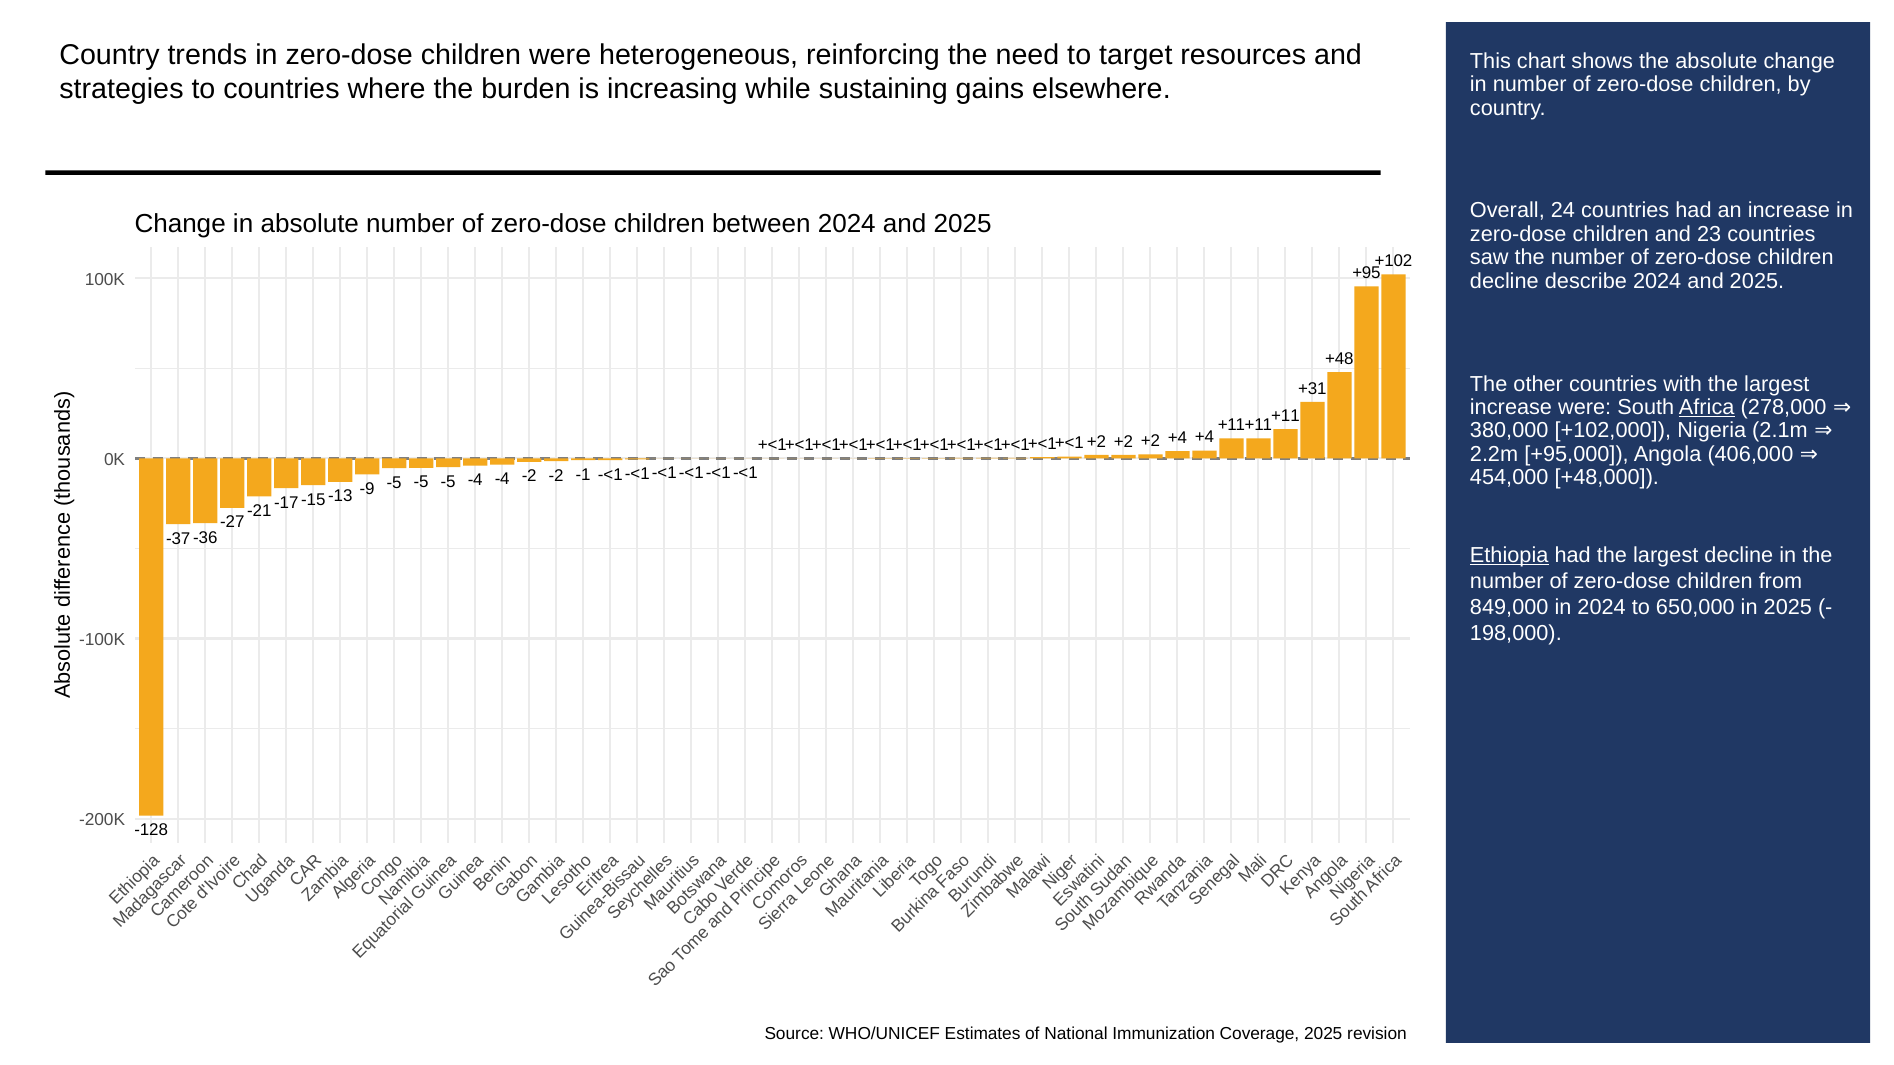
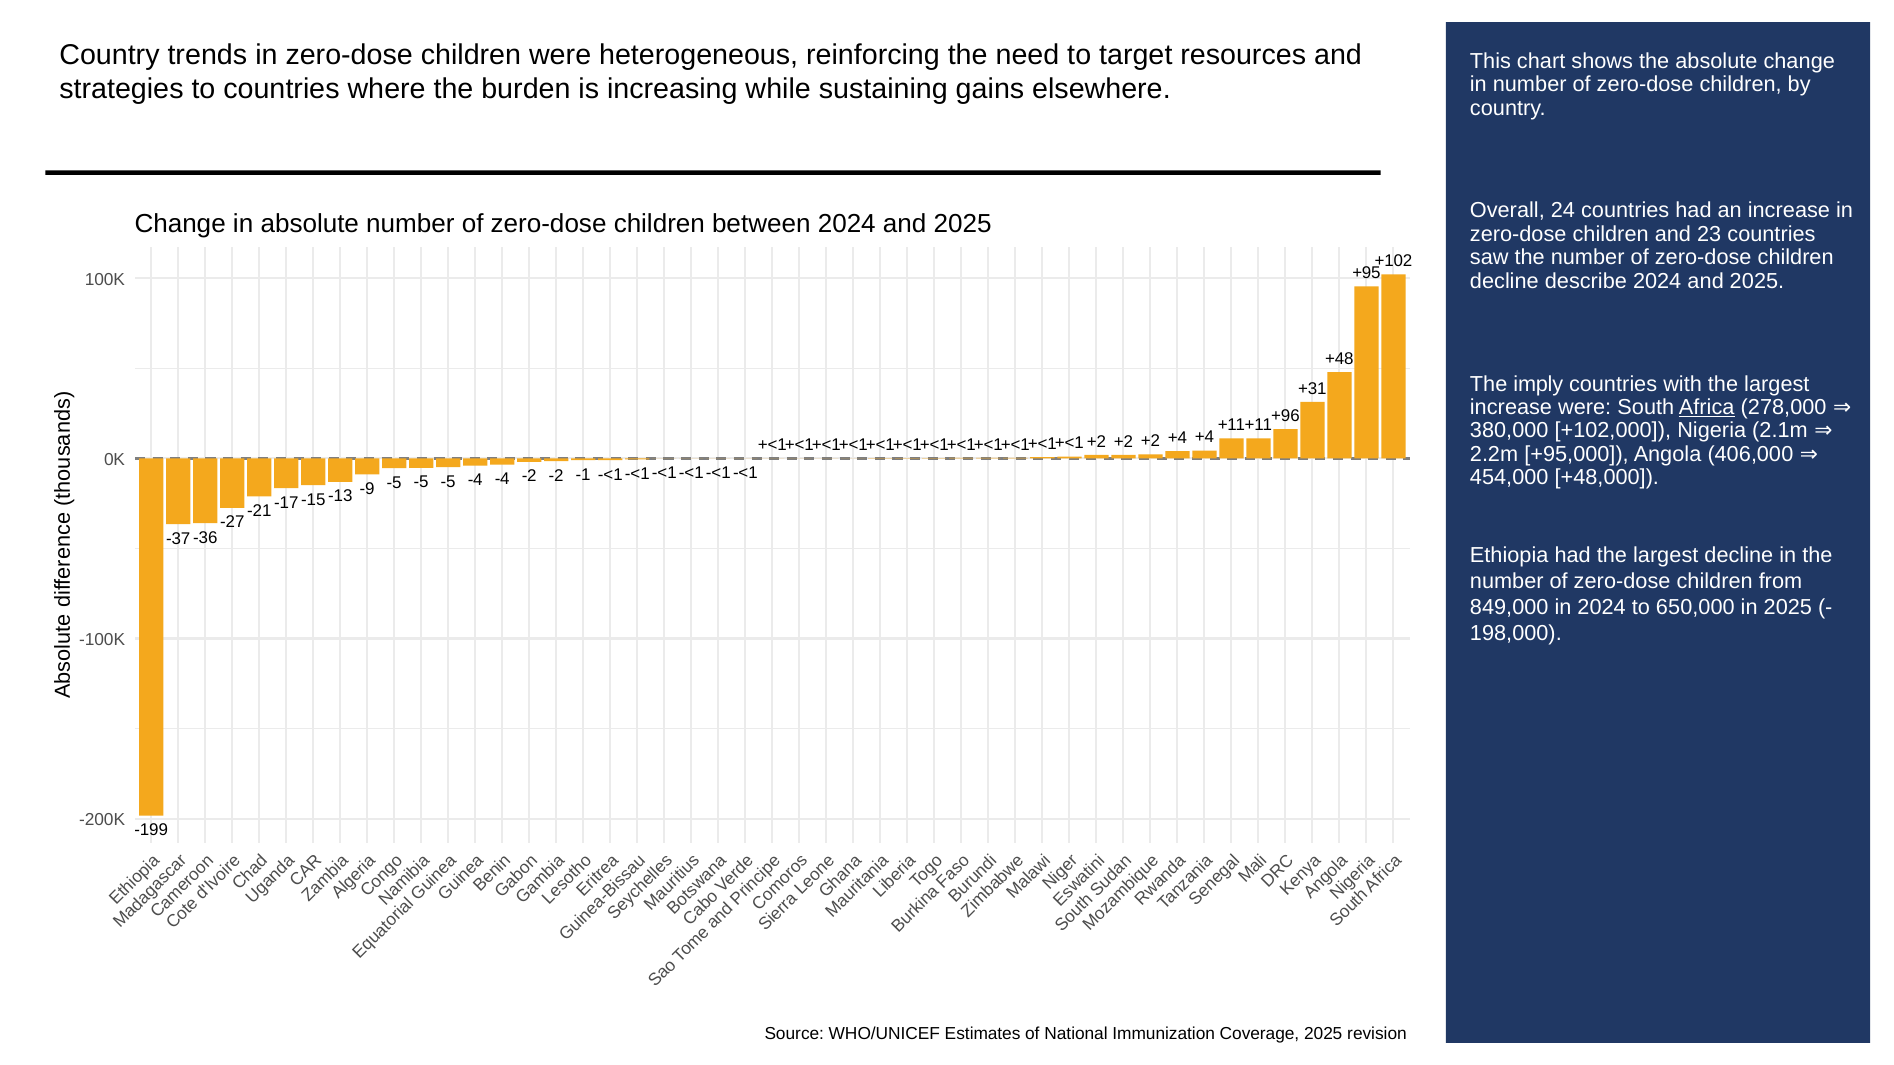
other: other -> imply (1538, 384)
+11: +11 -> +96 (1285, 416)
Ethiopia underline: present -> none (1509, 555)
-128: -128 -> -199 (151, 830)
